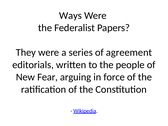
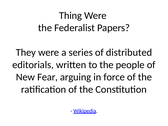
Ways: Ways -> Thing (70, 16)
agreement: agreement -> distributed (129, 52)
